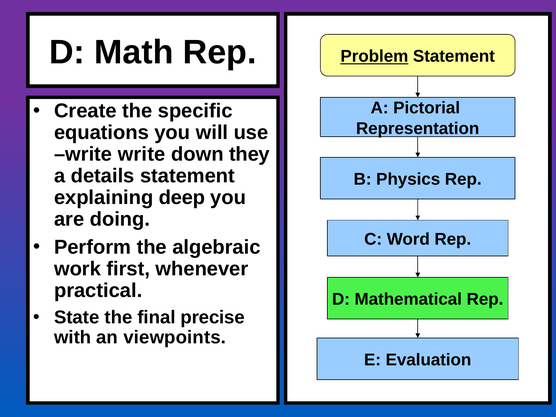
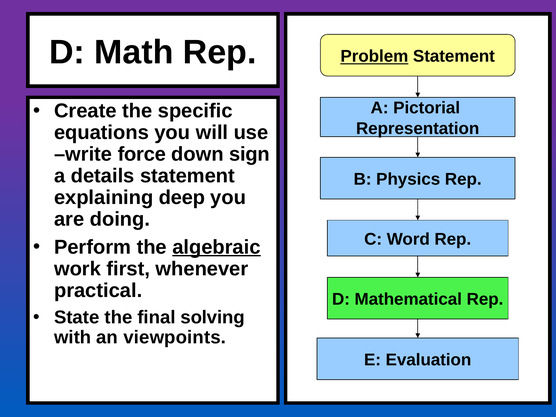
write write: write -> force (142, 154)
they: they -> sign (249, 154)
algebraic underline: none -> present (216, 247)
precise: precise -> solving (213, 317)
